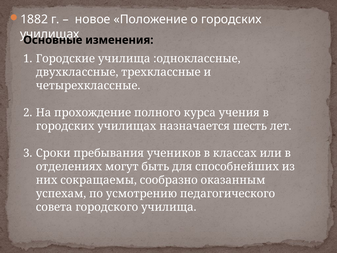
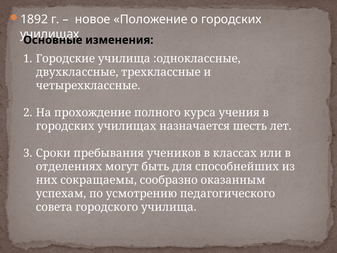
1882: 1882 -> 1892 (34, 19)
